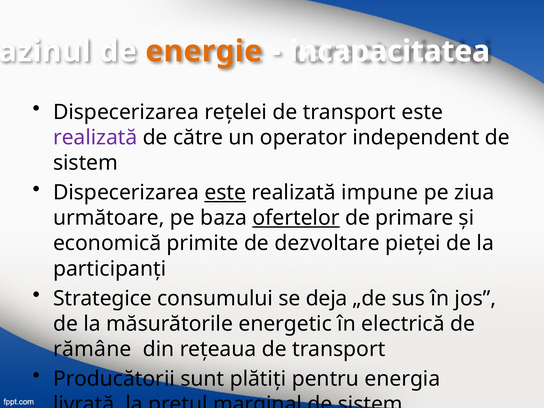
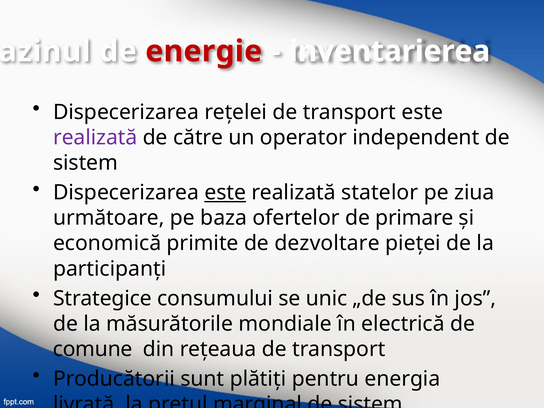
energie colour: orange -> red (204, 51)
incapacitatea: incapacitatea -> inventarierea (390, 51)
impune: impune -> statelor (380, 193)
ofertelor underline: present -> none (296, 218)
deja: deja -> unic (327, 298)
energetic: energetic -> mondiale (285, 324)
rămâne: rămâne -> comune (93, 349)
